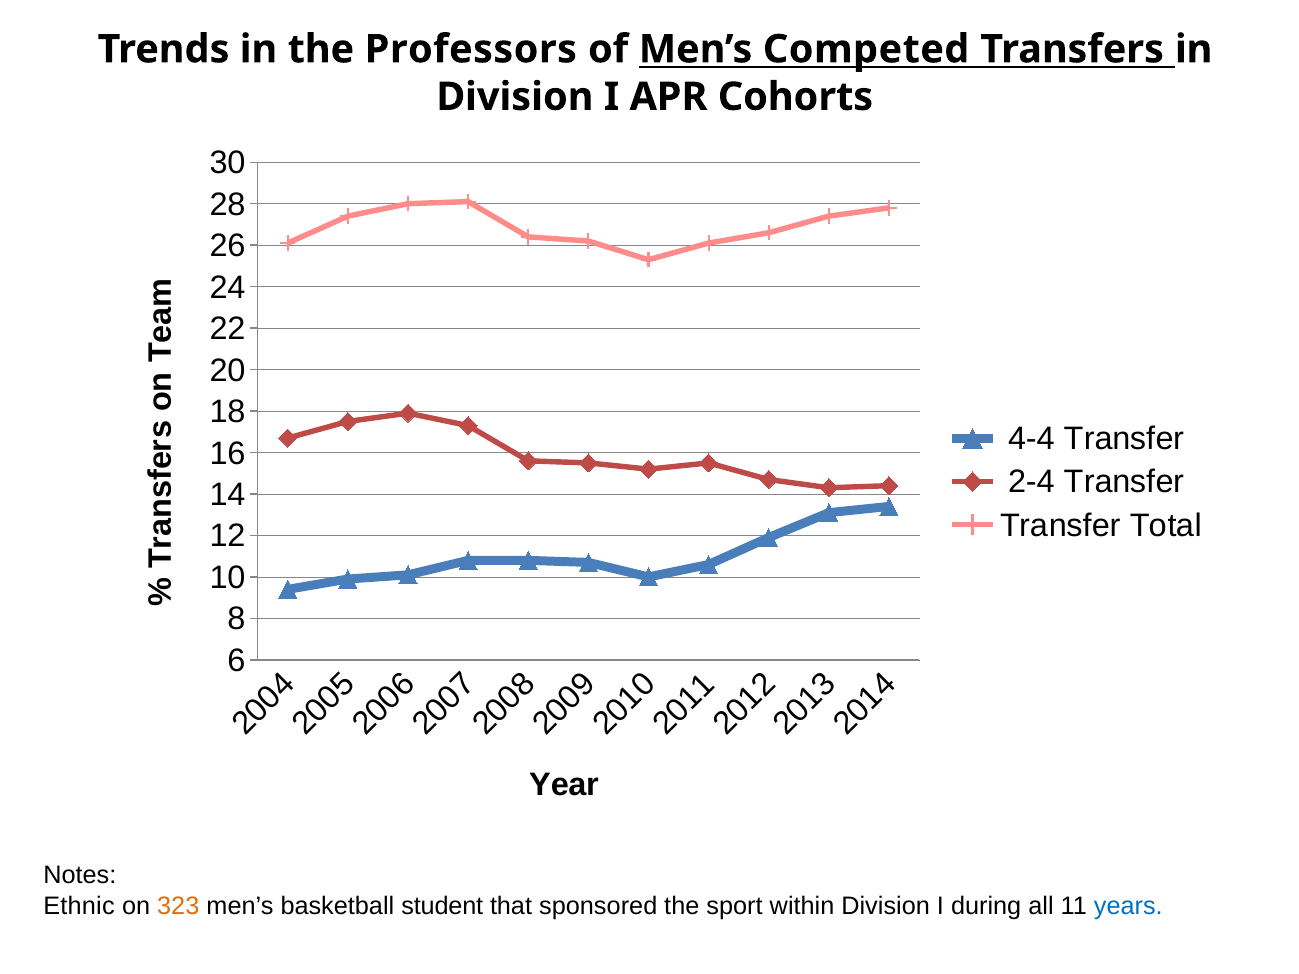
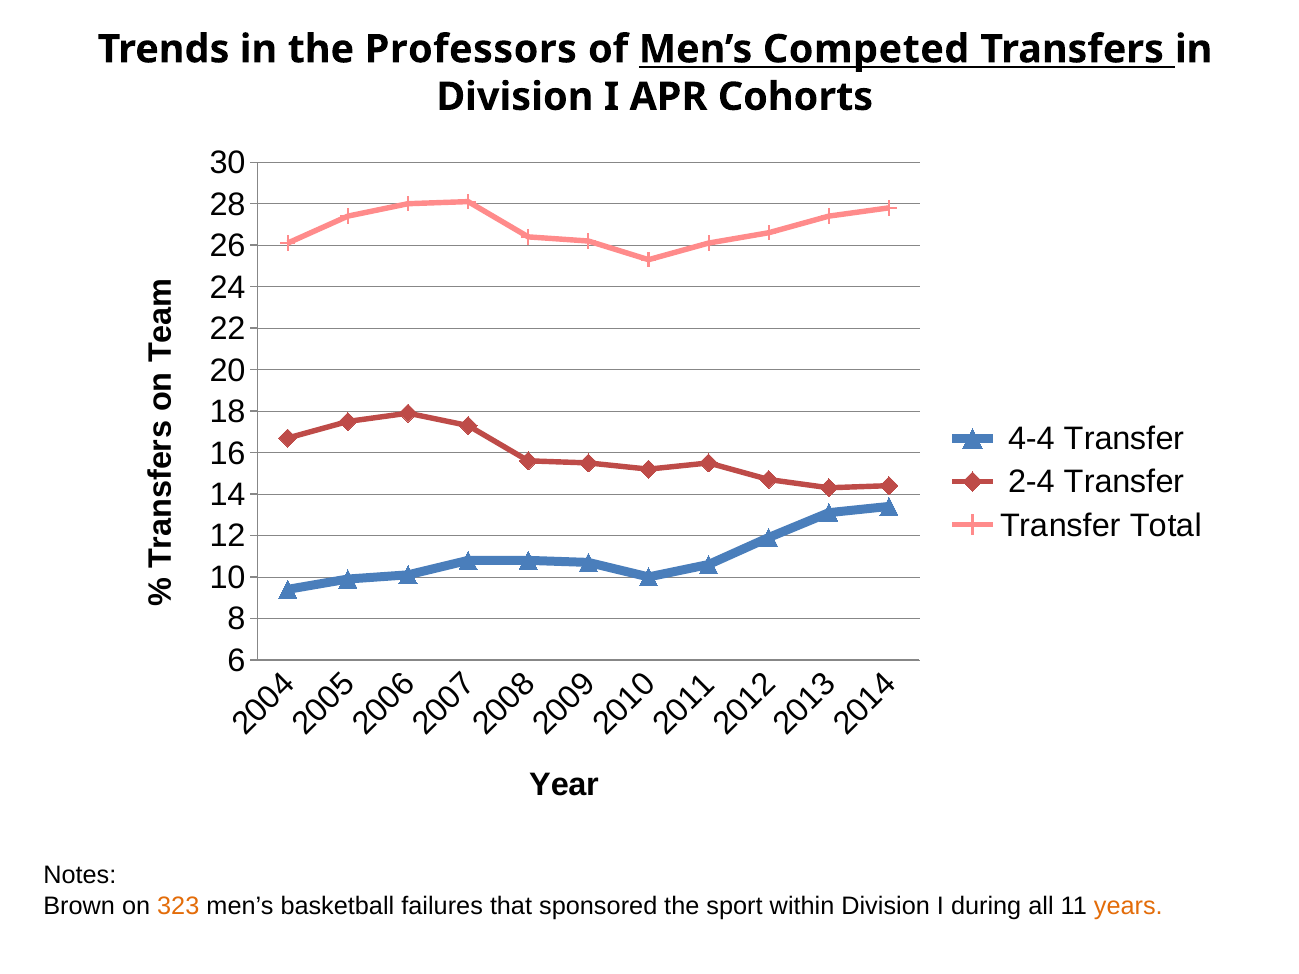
Ethnic: Ethnic -> Brown (79, 906)
student: student -> failures (442, 906)
years colour: blue -> orange (1128, 906)
